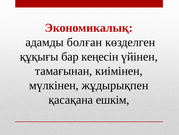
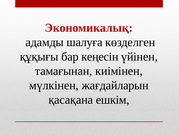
болған: болған -> шалуға (85, 42)
жұдырықпен: жұдырықпен -> жағдайларын (115, 85)
